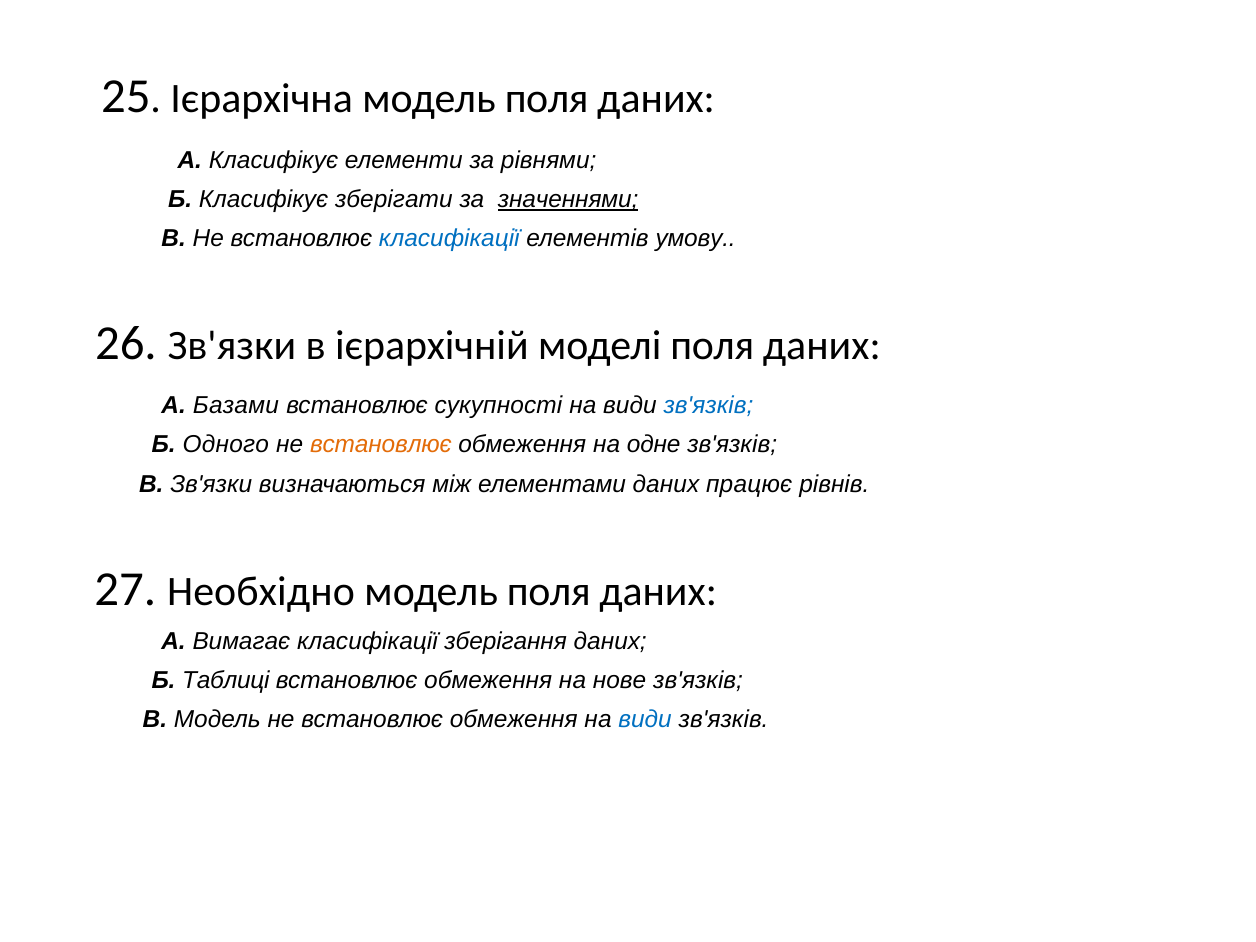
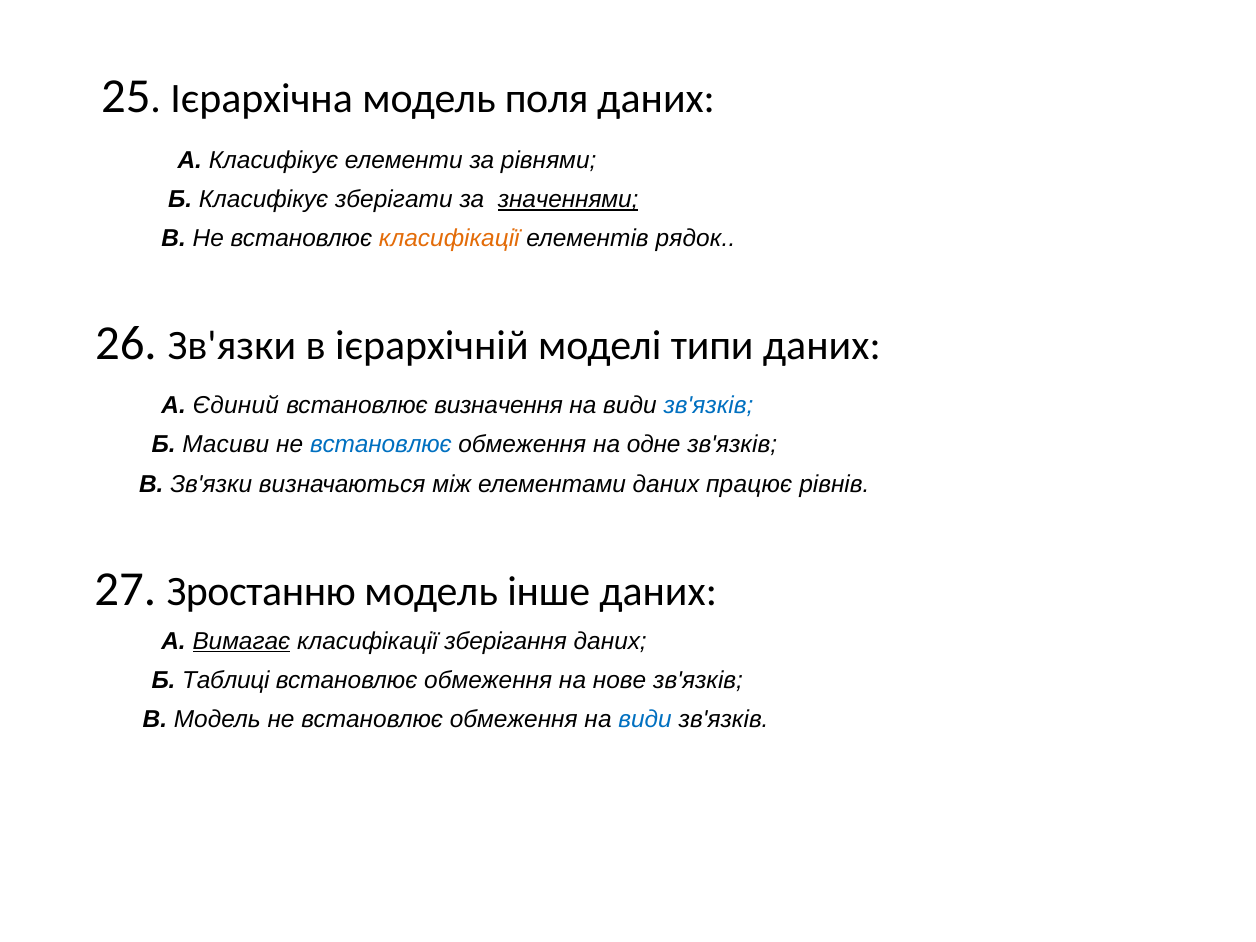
класифікації colour: blue -> orange (449, 239)
умову: умову -> рядок (695, 239)
моделі поля: поля -> типи (712, 346)
Базами: Базами -> Єдиний (236, 405)
сукупності: сукупності -> визначення (499, 405)
Одного: Одного -> Масиви (226, 445)
встановлює colour: orange -> blue (381, 445)
Необхідно: Необхідно -> Зростанню (261, 591)
поля: поля -> інше (549, 591)
Вимагає underline: none -> present (241, 641)
